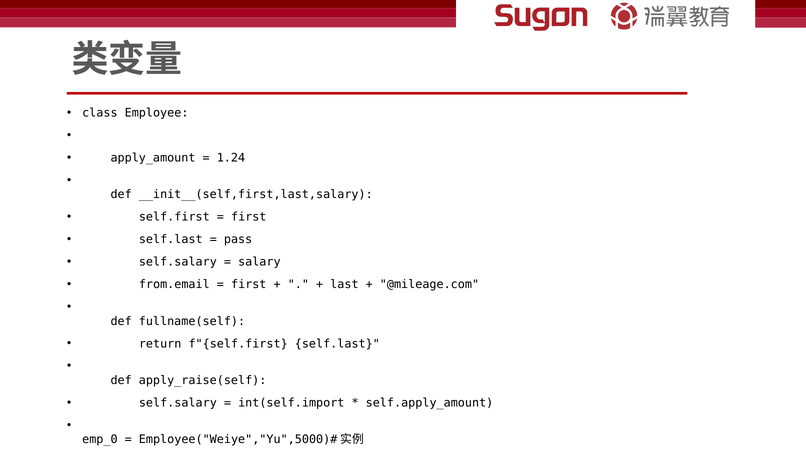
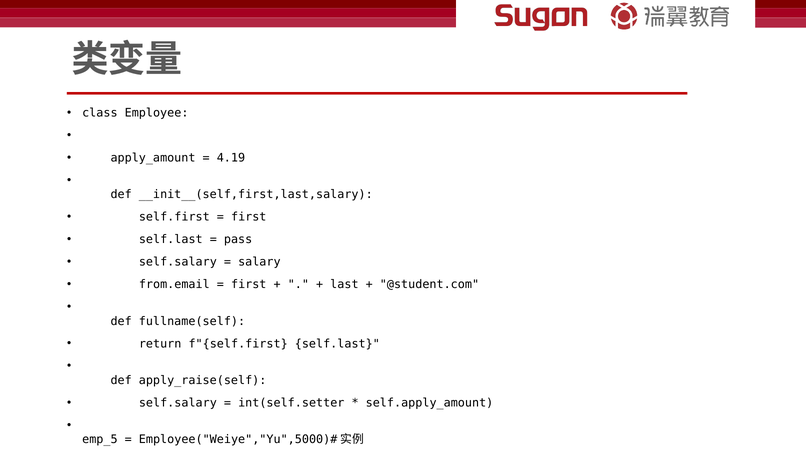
1.24: 1.24 -> 4.19 (231, 158)
@mileage.com: @mileage.com -> @student.com (429, 285)
int(self.import: int(self.import -> int(self.setter (291, 403)
emp_0: emp_0 -> emp_5 (100, 440)
